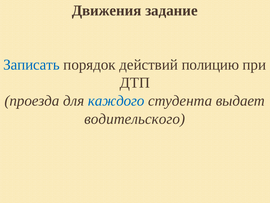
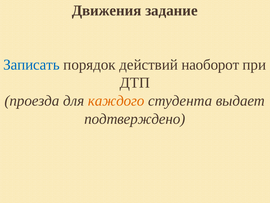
полицию: полицию -> наоборот (210, 65)
каждого colour: blue -> orange (116, 101)
водительского: водительского -> подтверждено (135, 119)
